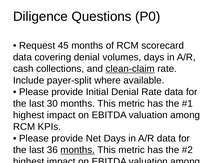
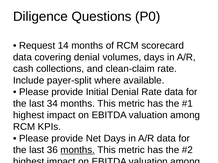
45: 45 -> 14 (63, 46)
clean-claim underline: present -> none (130, 69)
30: 30 -> 34 (52, 104)
